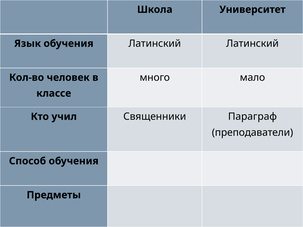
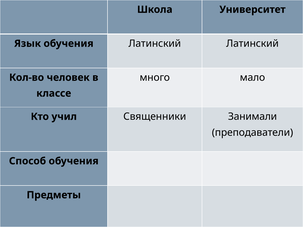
Параграф: Параграф -> Занимали (253, 117)
